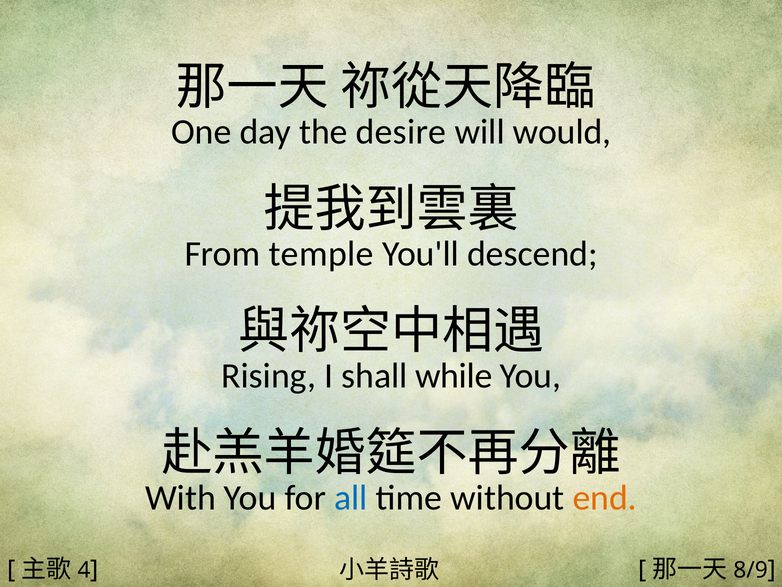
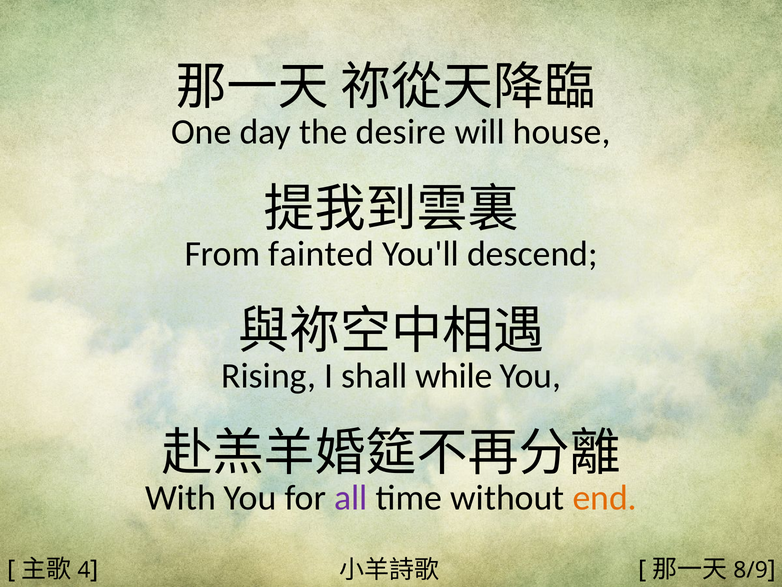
would: would -> house (562, 132)
temple: temple -> fainted (321, 254)
all colour: blue -> purple (351, 498)
